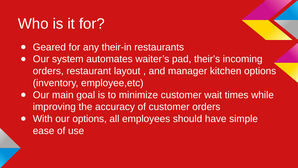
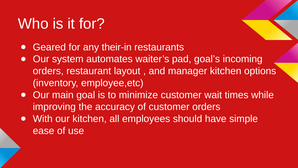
their’s: their’s -> goal’s (207, 59)
our options: options -> kitchen (90, 119)
